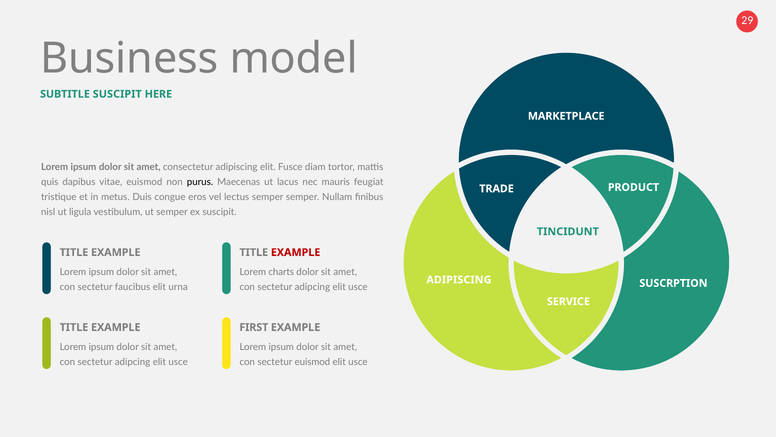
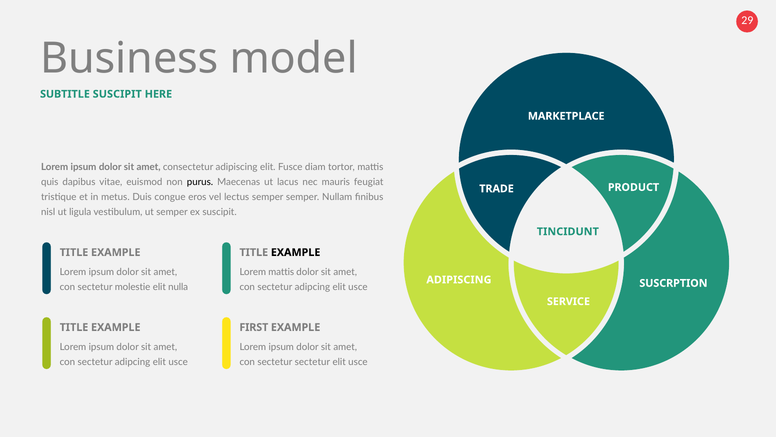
EXAMPLE colour: red -> black (296, 252)
Lorem charts: charts -> mattis (281, 272)
faucibus: faucibus -> molestie (133, 287)
urna: urna -> nulla (178, 287)
sectetur euismod: euismod -> sectetur (312, 362)
